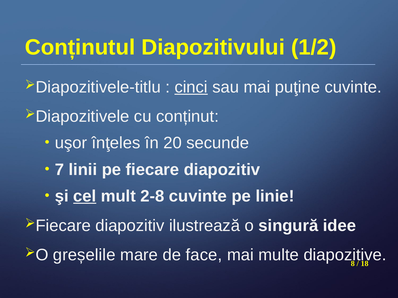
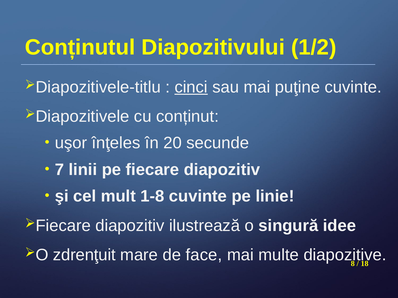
cel underline: present -> none (85, 197)
2-8: 2-8 -> 1-8 (152, 197)
greșelile: greșelile -> zdrenţuit (84, 255)
